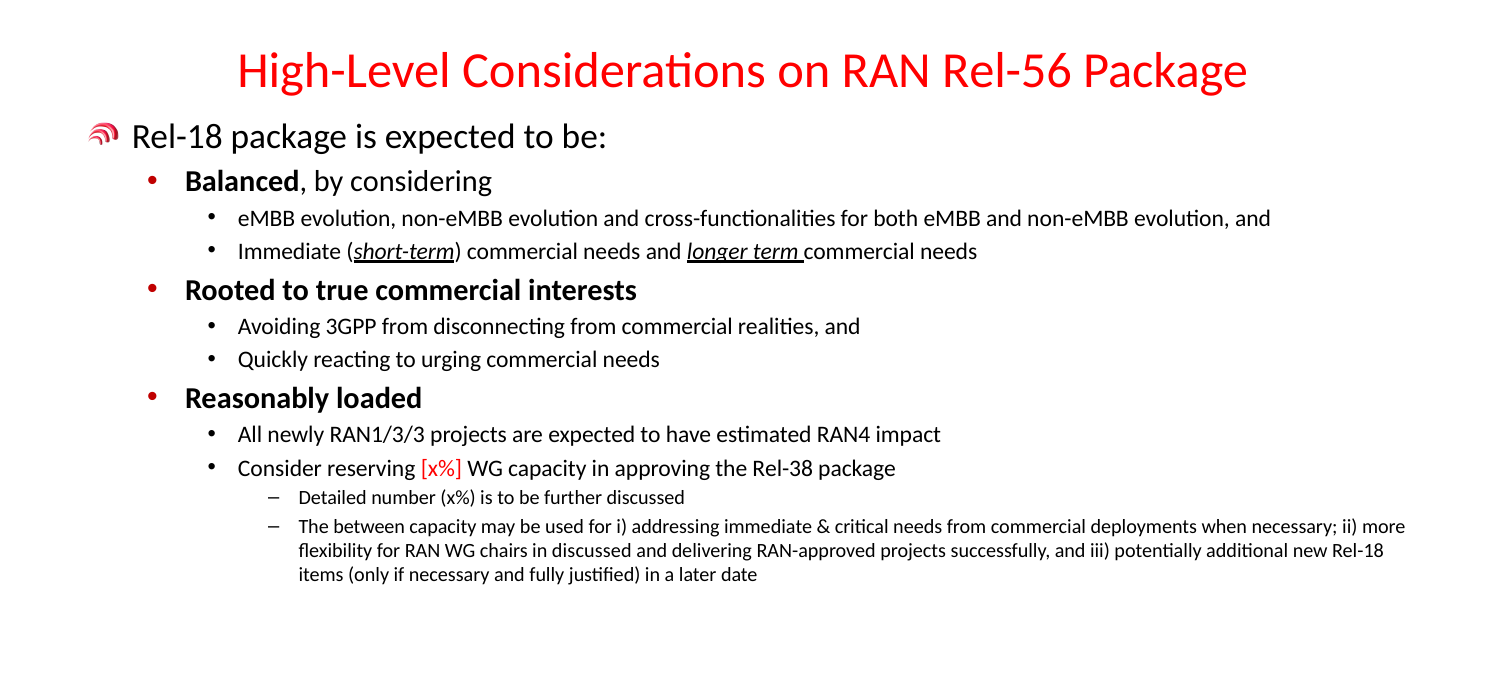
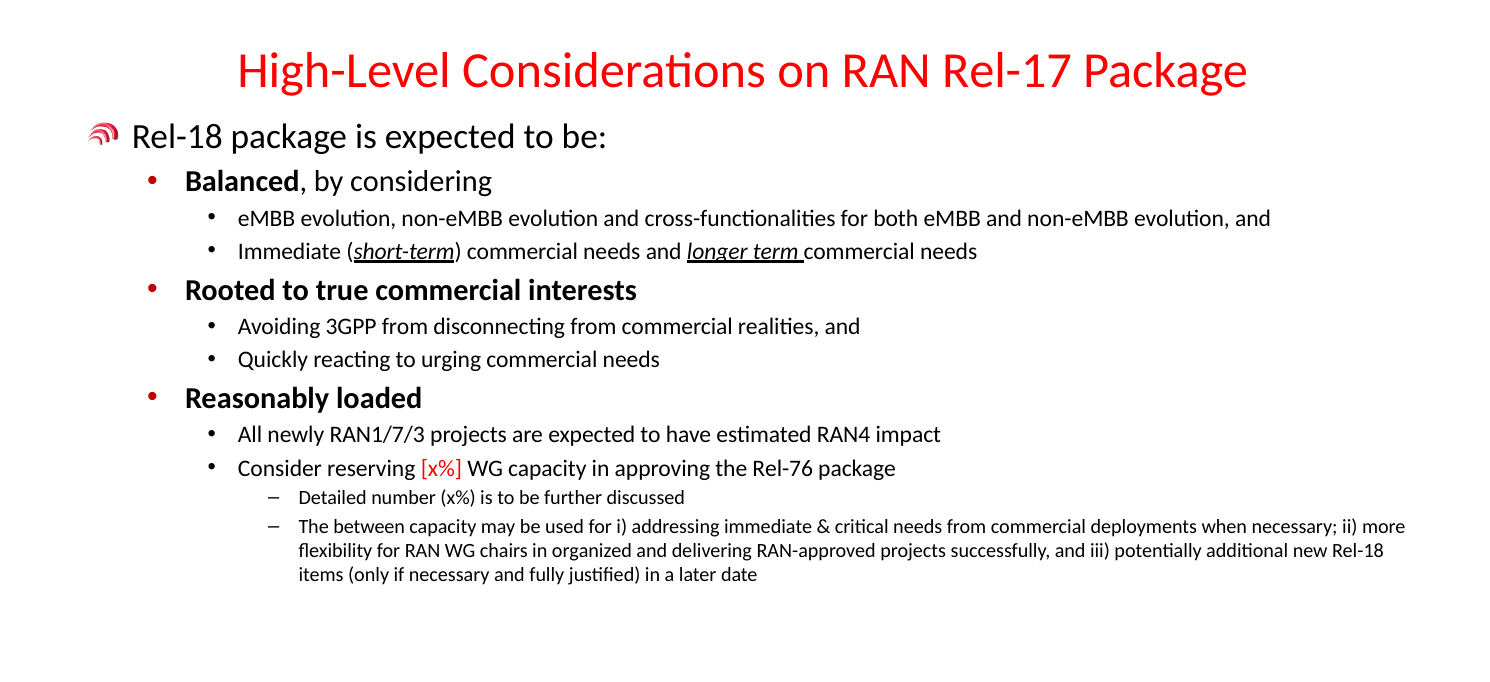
Rel-56: Rel-56 -> Rel-17 (1007, 71)
RAN1/3/3: RAN1/3/3 -> RAN1/7/3 (377, 435)
Rel-38: Rel-38 -> Rel-76 (783, 468)
in discussed: discussed -> organized (592, 550)
